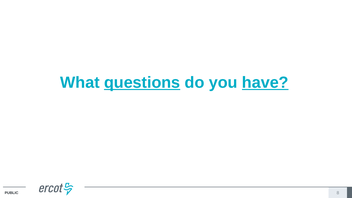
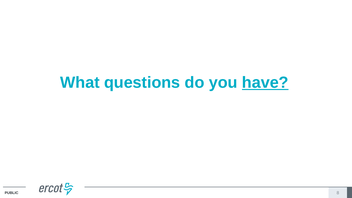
questions underline: present -> none (142, 83)
